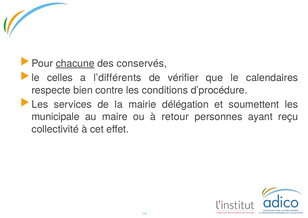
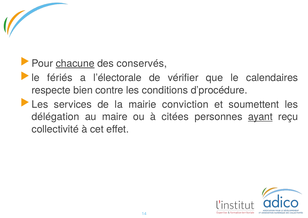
celles: celles -> fériés (60, 78)
l’différents: l’différents -> l’électorale (118, 78)
délégation: délégation -> conviction (185, 104)
municipale: municipale -> délégation (56, 117)
retour: retour -> citées (175, 117)
ayant underline: none -> present (260, 117)
